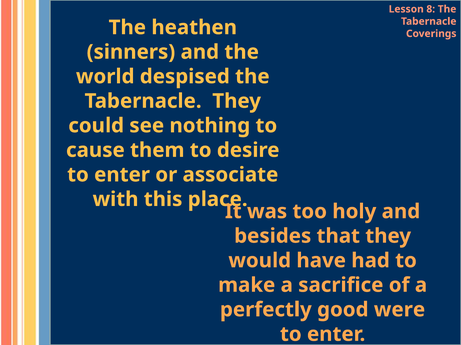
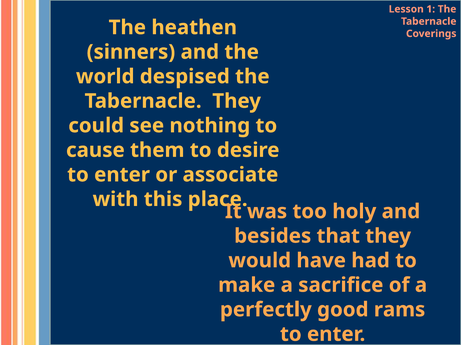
8: 8 -> 1 (431, 9)
were: were -> rams (400, 310)
